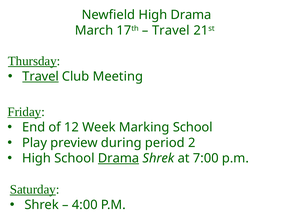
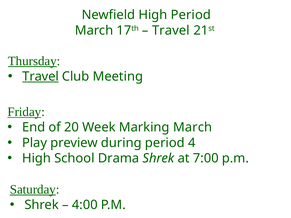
High Drama: Drama -> Period (191, 15)
12: 12 -> 20 (72, 127)
Marking School: School -> March (193, 127)
2: 2 -> 4 (192, 143)
Drama underline: present -> none (119, 159)
